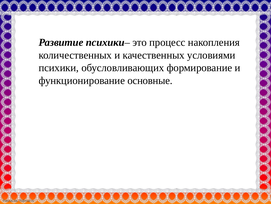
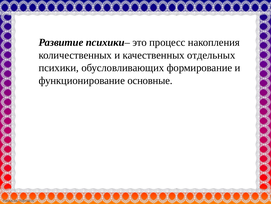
условиями: условиями -> отдельных (211, 55)
